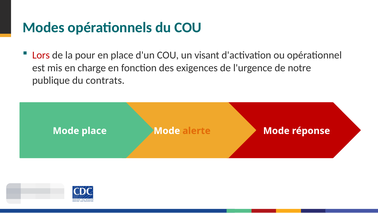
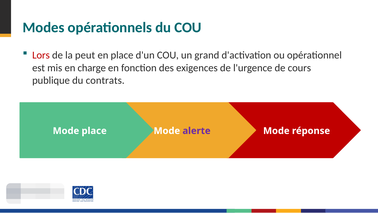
pour: pour -> peut (85, 55)
visant: visant -> grand (207, 55)
notre: notre -> cours (299, 68)
alerte colour: orange -> purple (197, 131)
